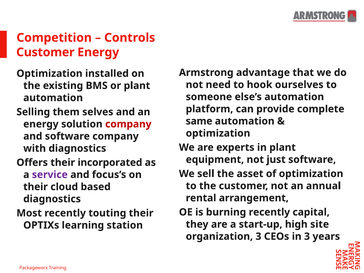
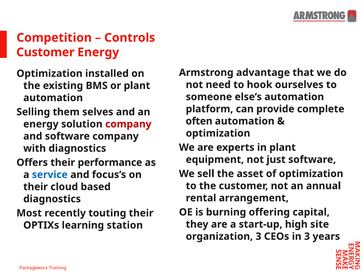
same: same -> often (199, 121)
incorporated: incorporated -> performance (110, 163)
service colour: purple -> blue (50, 175)
burning recently: recently -> offering (269, 212)
